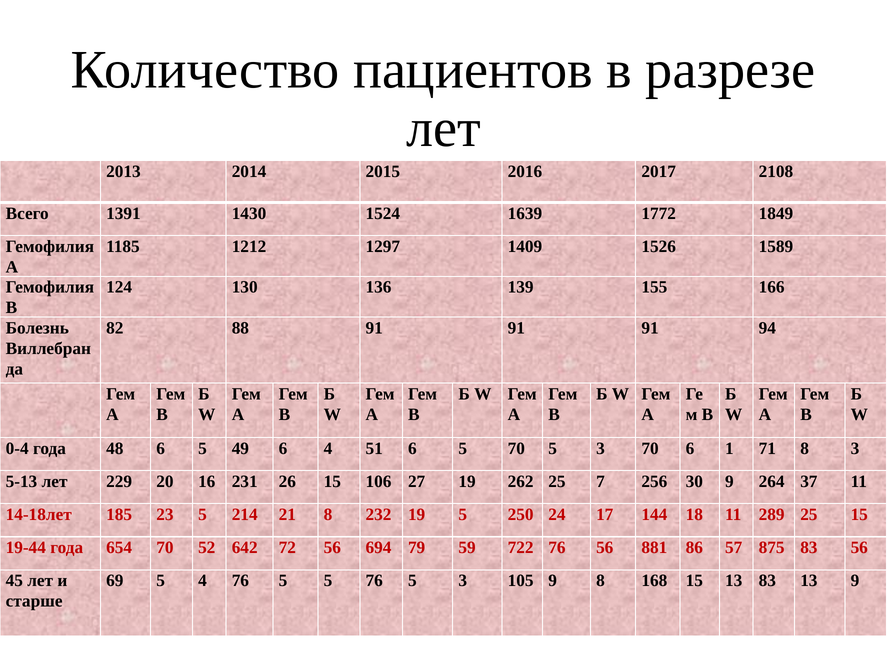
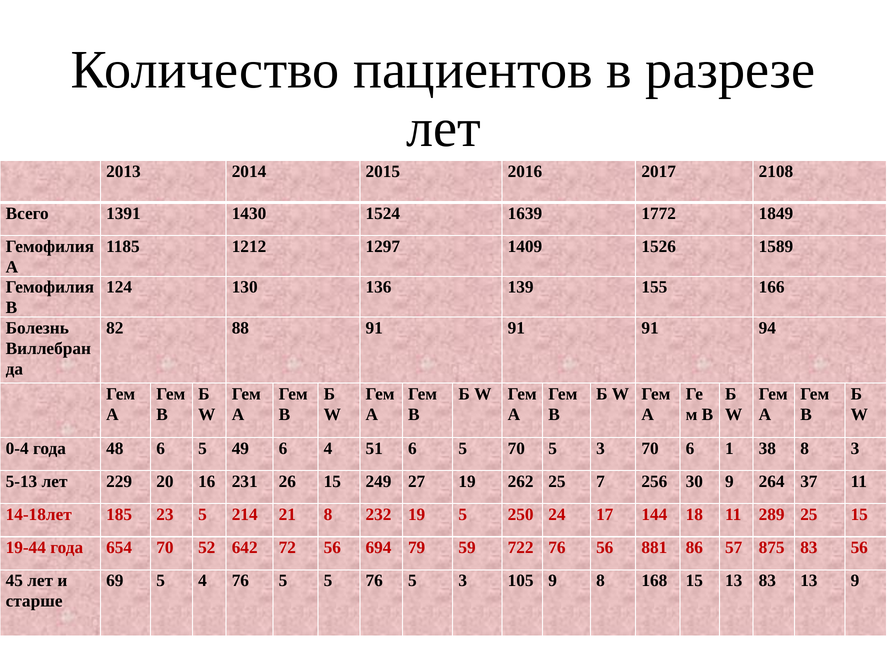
71: 71 -> 38 (767, 449)
106: 106 -> 249 (379, 482)
